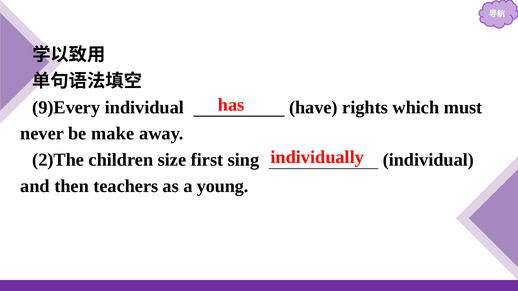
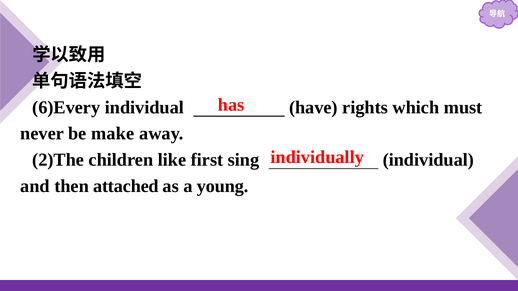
9)Every: 9)Every -> 6)Every (66, 107)
size: size -> like (172, 160)
teachers: teachers -> attached (126, 186)
